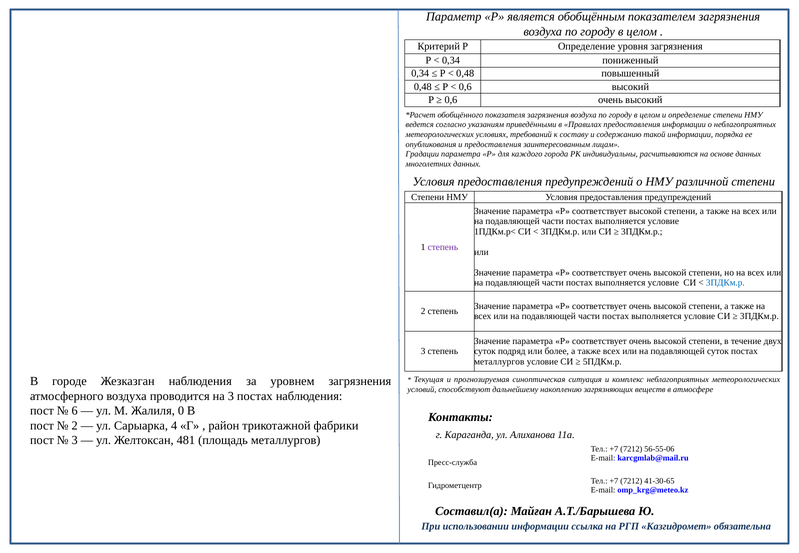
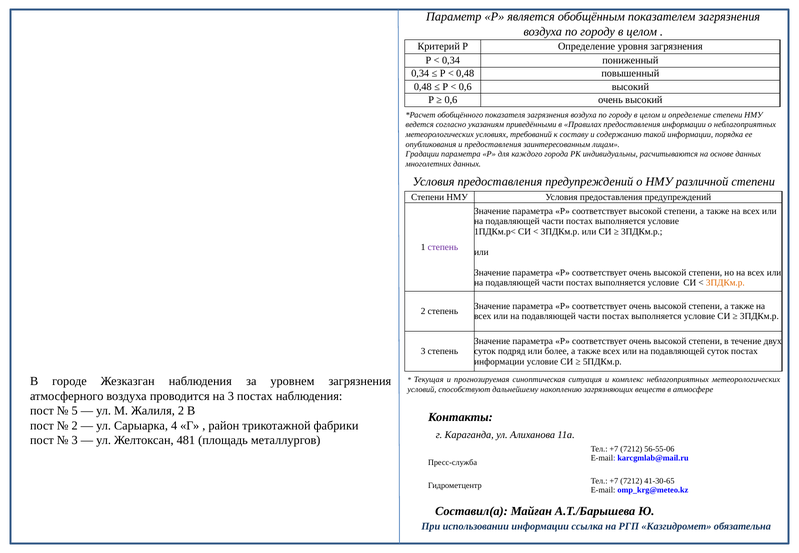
3ПДКм.р colour: blue -> orange (725, 283)
металлургов: металлургов -> информации (499, 362)
6: 6 -> 5 (75, 411)
Жалиля 0: 0 -> 2 (181, 411)
